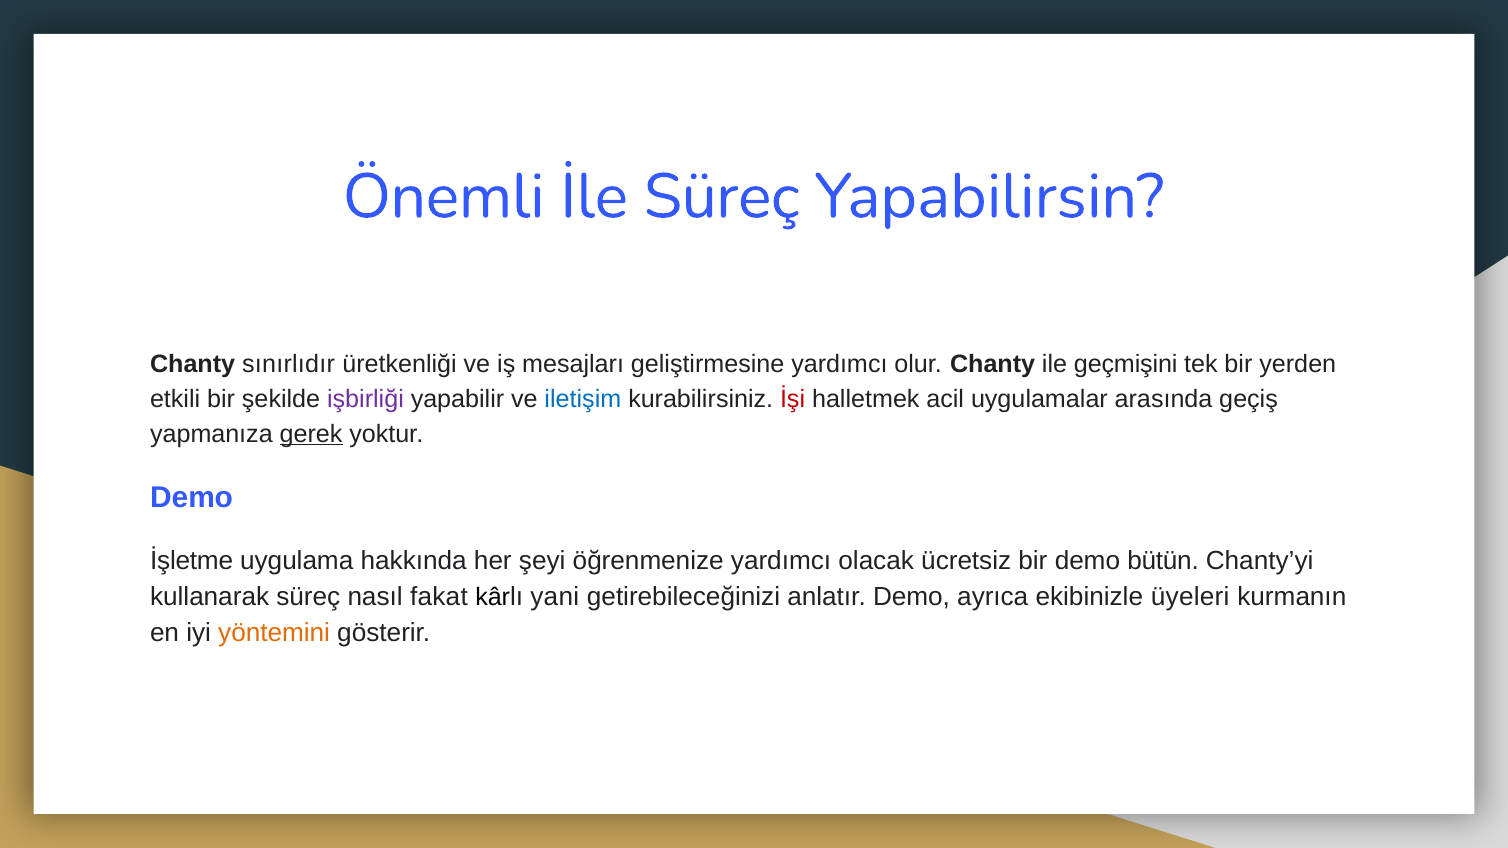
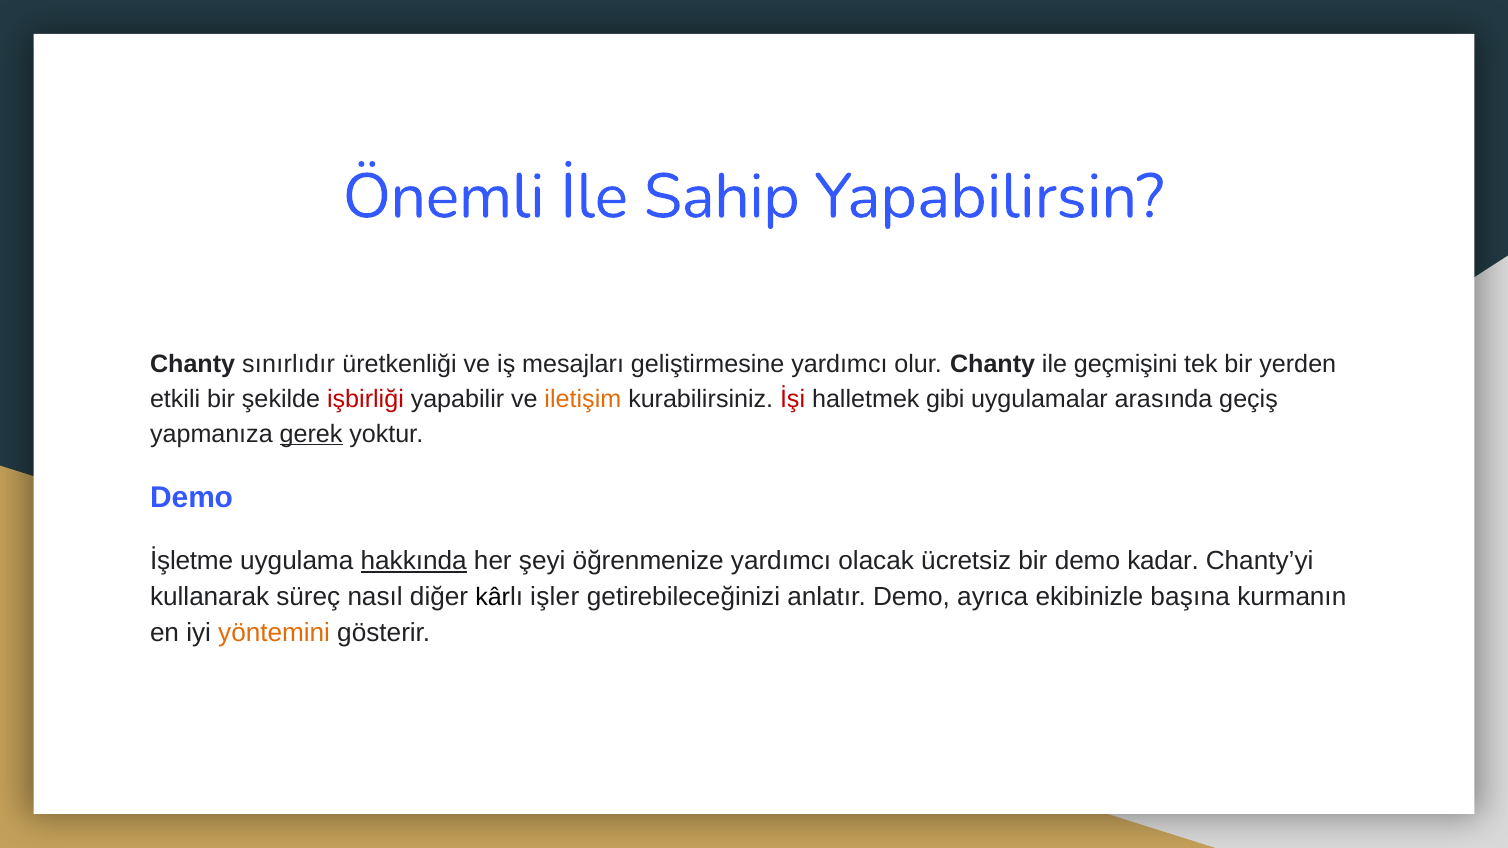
İle Süreç: Süreç -> Sahip (722, 197)
işbirliği colour: purple -> red (365, 399)
iletişim colour: blue -> orange (583, 399)
acil: acil -> gibi (945, 399)
hakkında underline: none -> present (414, 561)
bütün: bütün -> kadar (1163, 561)
fakat: fakat -> diğer (439, 597)
yani: yani -> işler (555, 597)
üyeleri: üyeleri -> başına (1190, 597)
